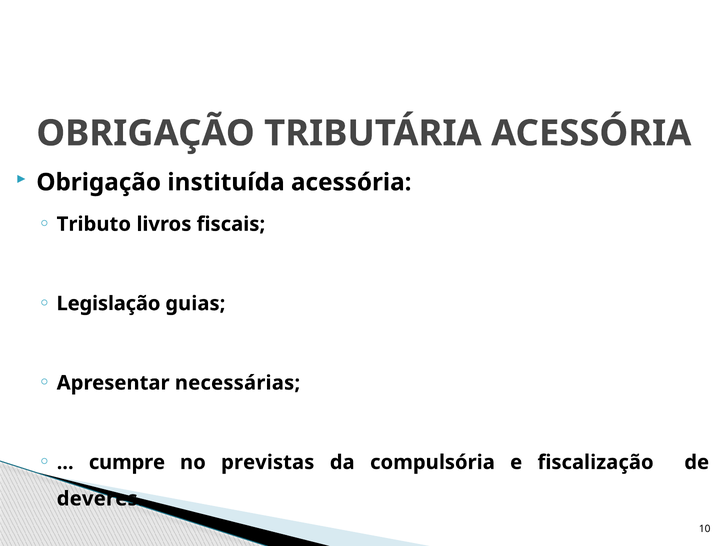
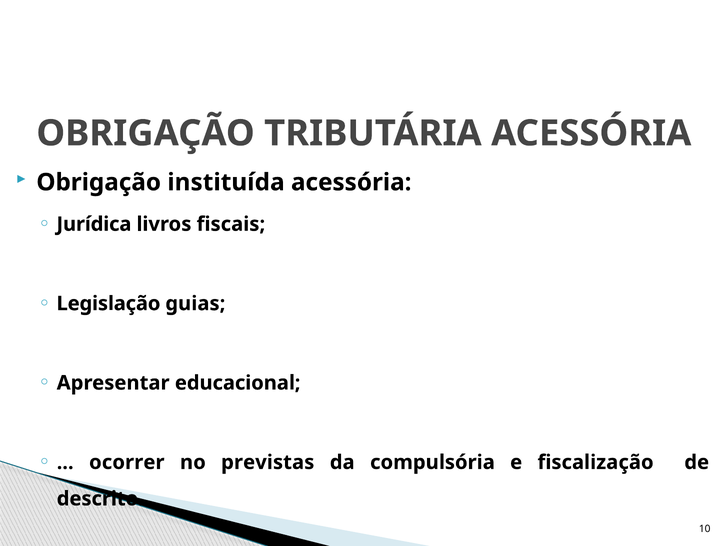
Tributo: Tributo -> Jurídica (94, 224)
necessárias: necessárias -> educacional (238, 383)
cumpre: cumpre -> ocorrer (127, 462)
deveres: deveres -> descrito (100, 499)
